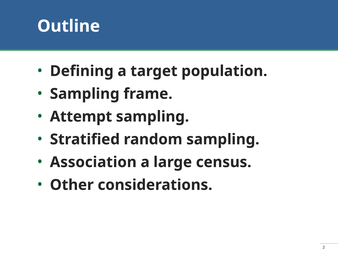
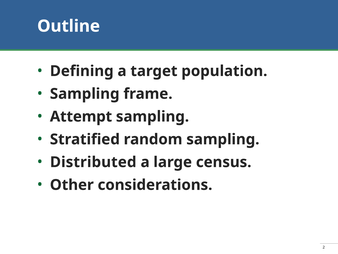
Association: Association -> Distributed (93, 162)
